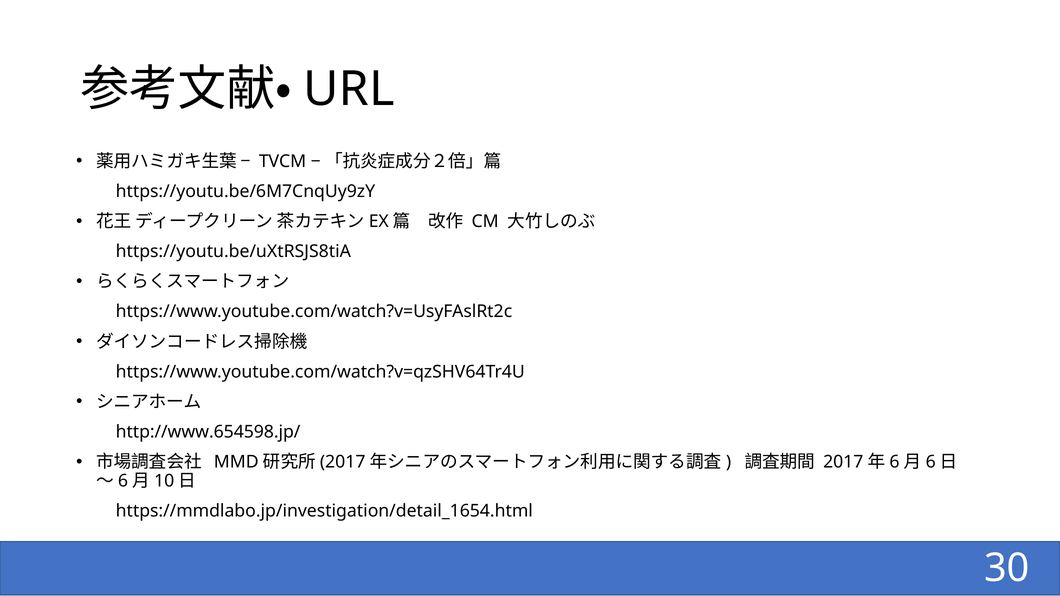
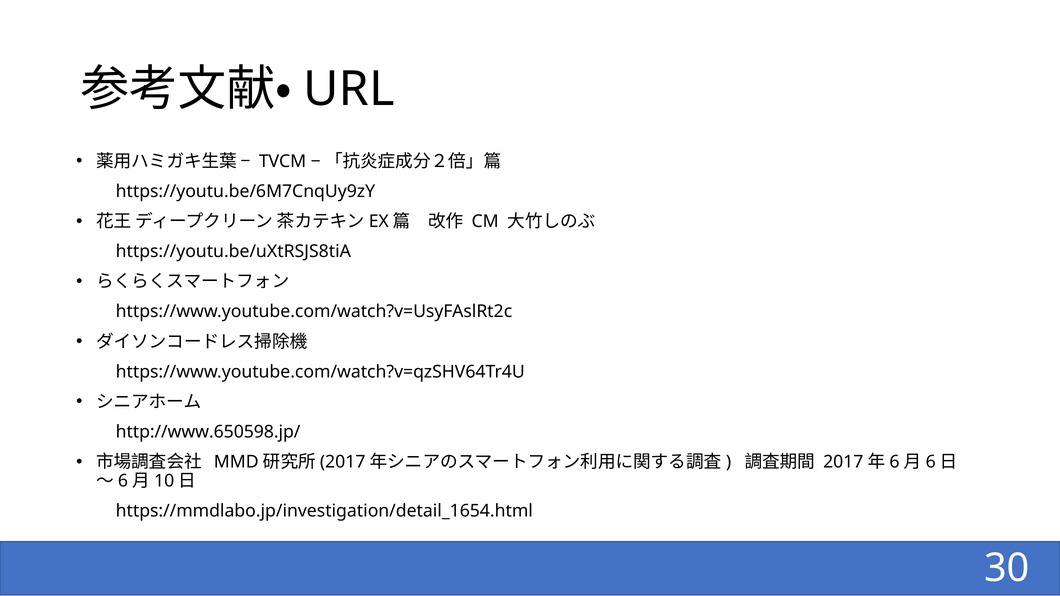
http://www.654598.jp/: http://www.654598.jp/ -> http://www.650598.jp/ (208, 432)
